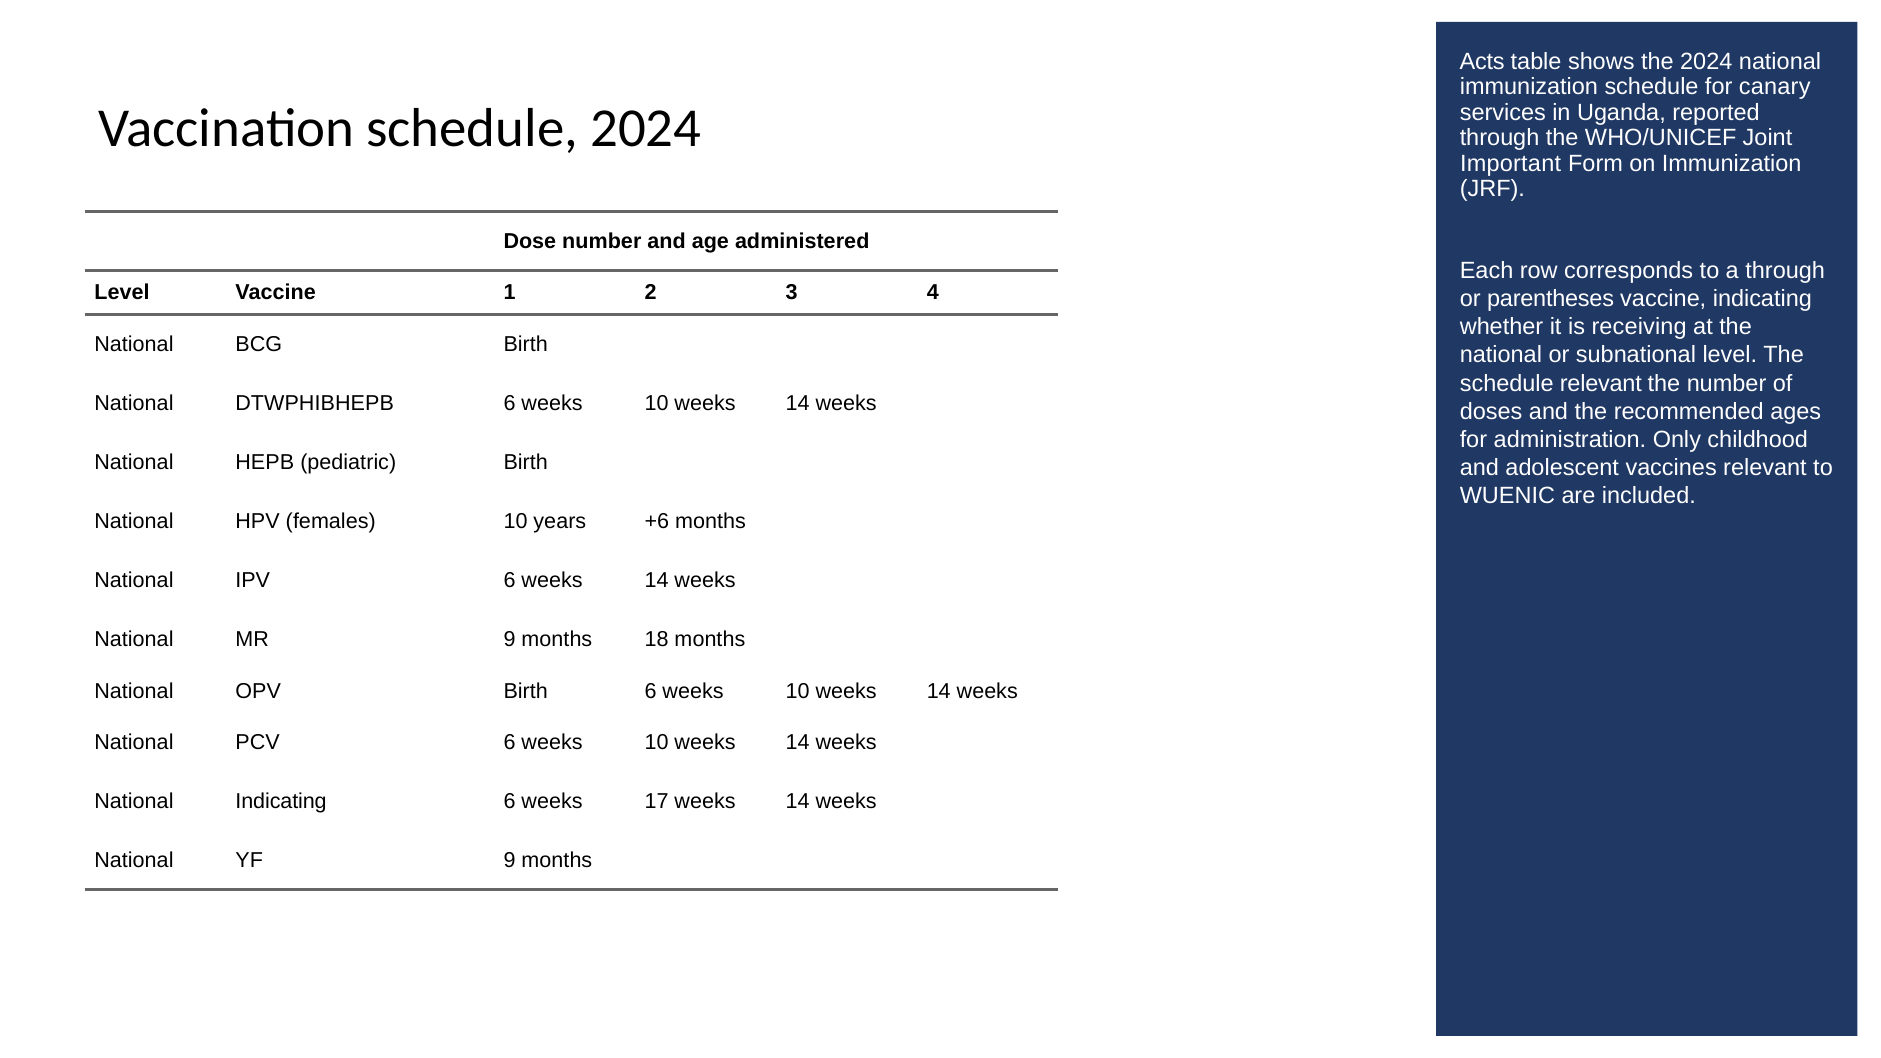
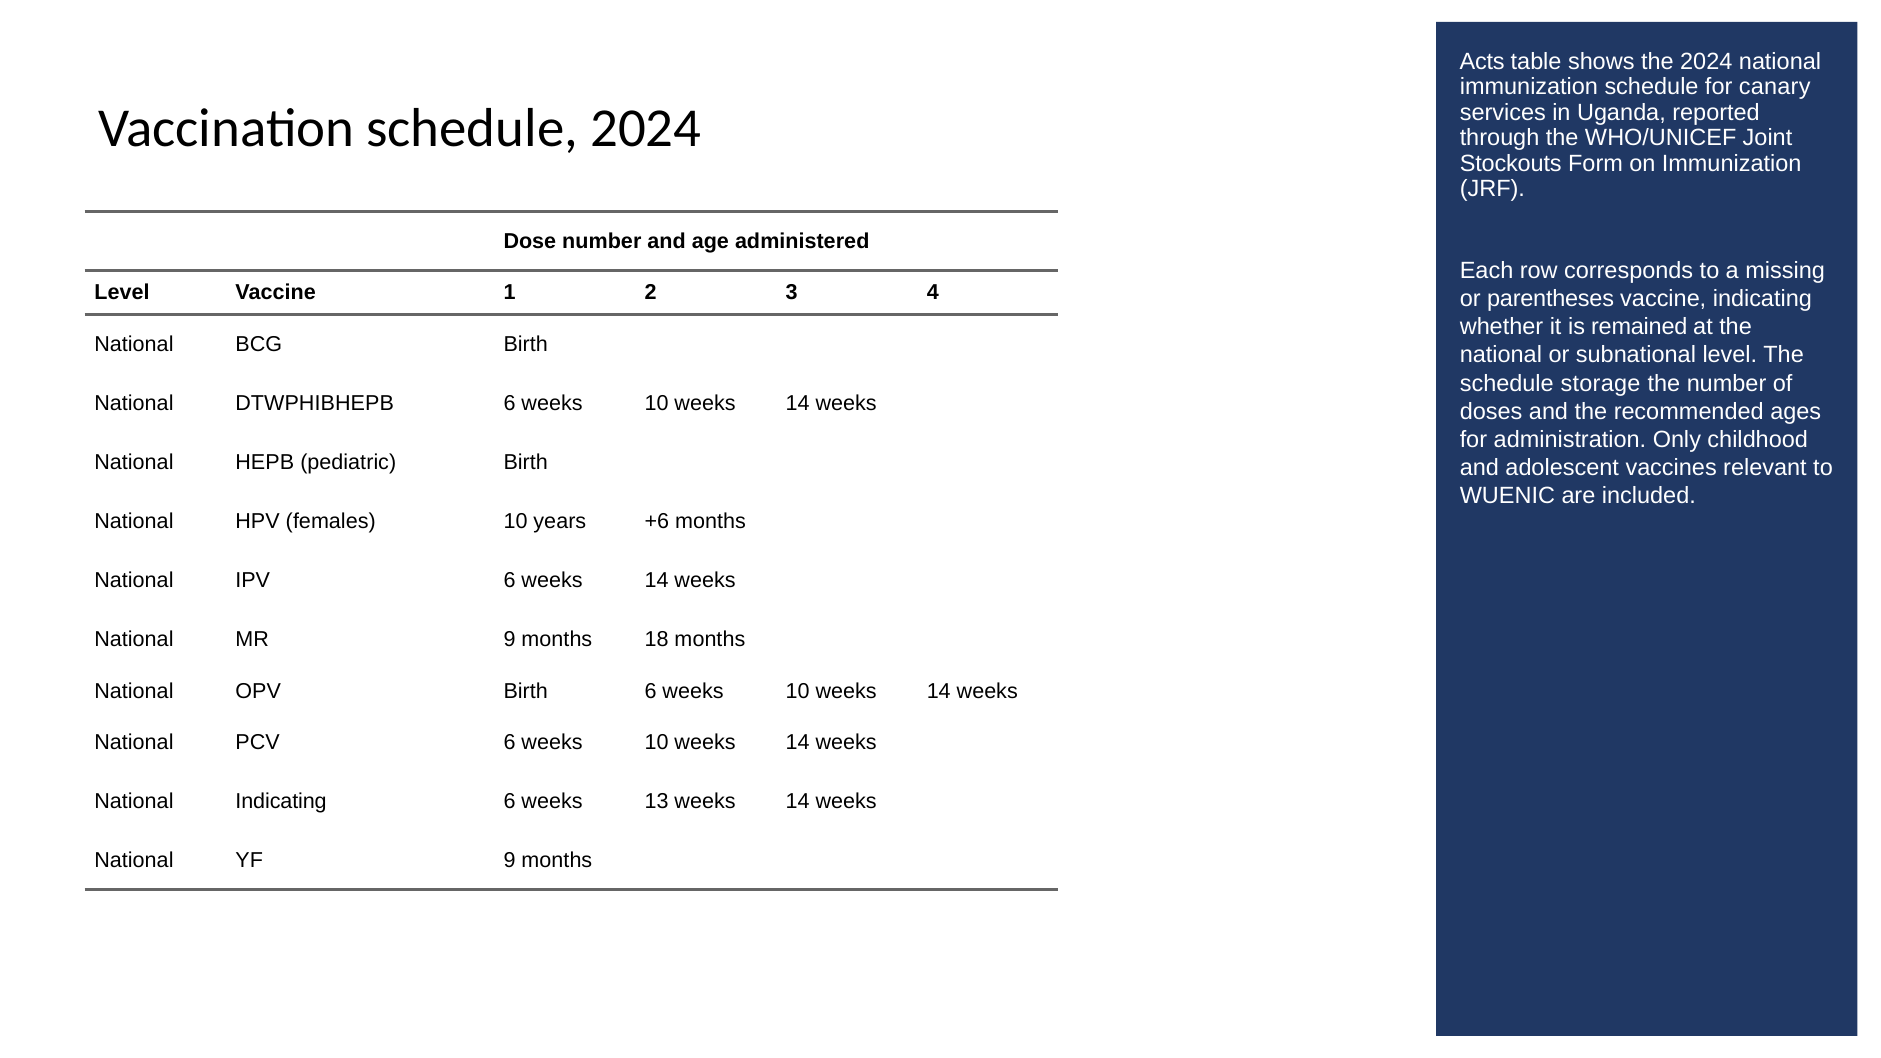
Important: Important -> Stockouts (1511, 163)
a through: through -> missing (1785, 270)
receiving: receiving -> remained (1639, 327)
schedule relevant: relevant -> storage (1601, 383)
17: 17 -> 13 (657, 802)
